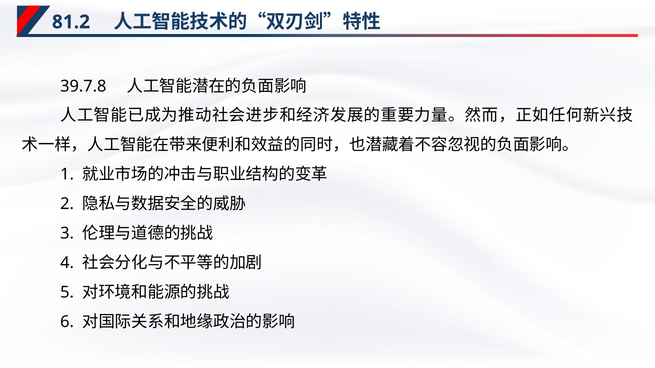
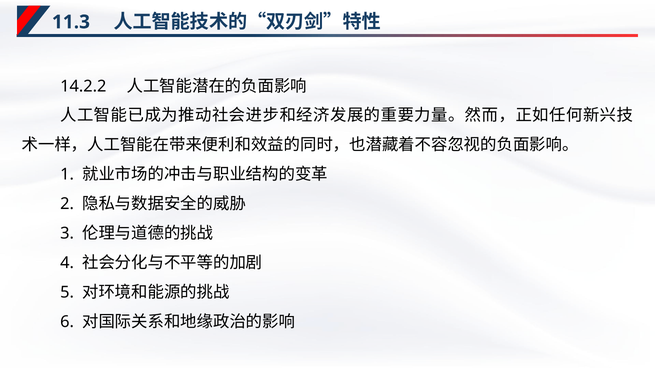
81.2: 81.2 -> 11.3 (71, 22)
39.7.8: 39.7.8 -> 14.2.2 (83, 86)
